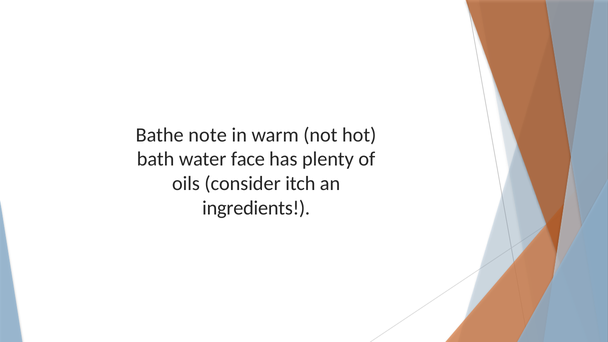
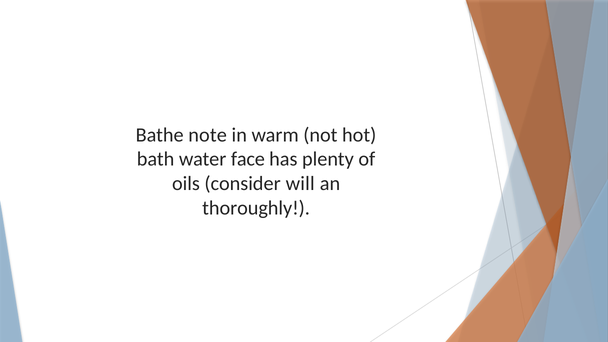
itch: itch -> will (300, 184)
ingredients: ingredients -> thoroughly (256, 208)
